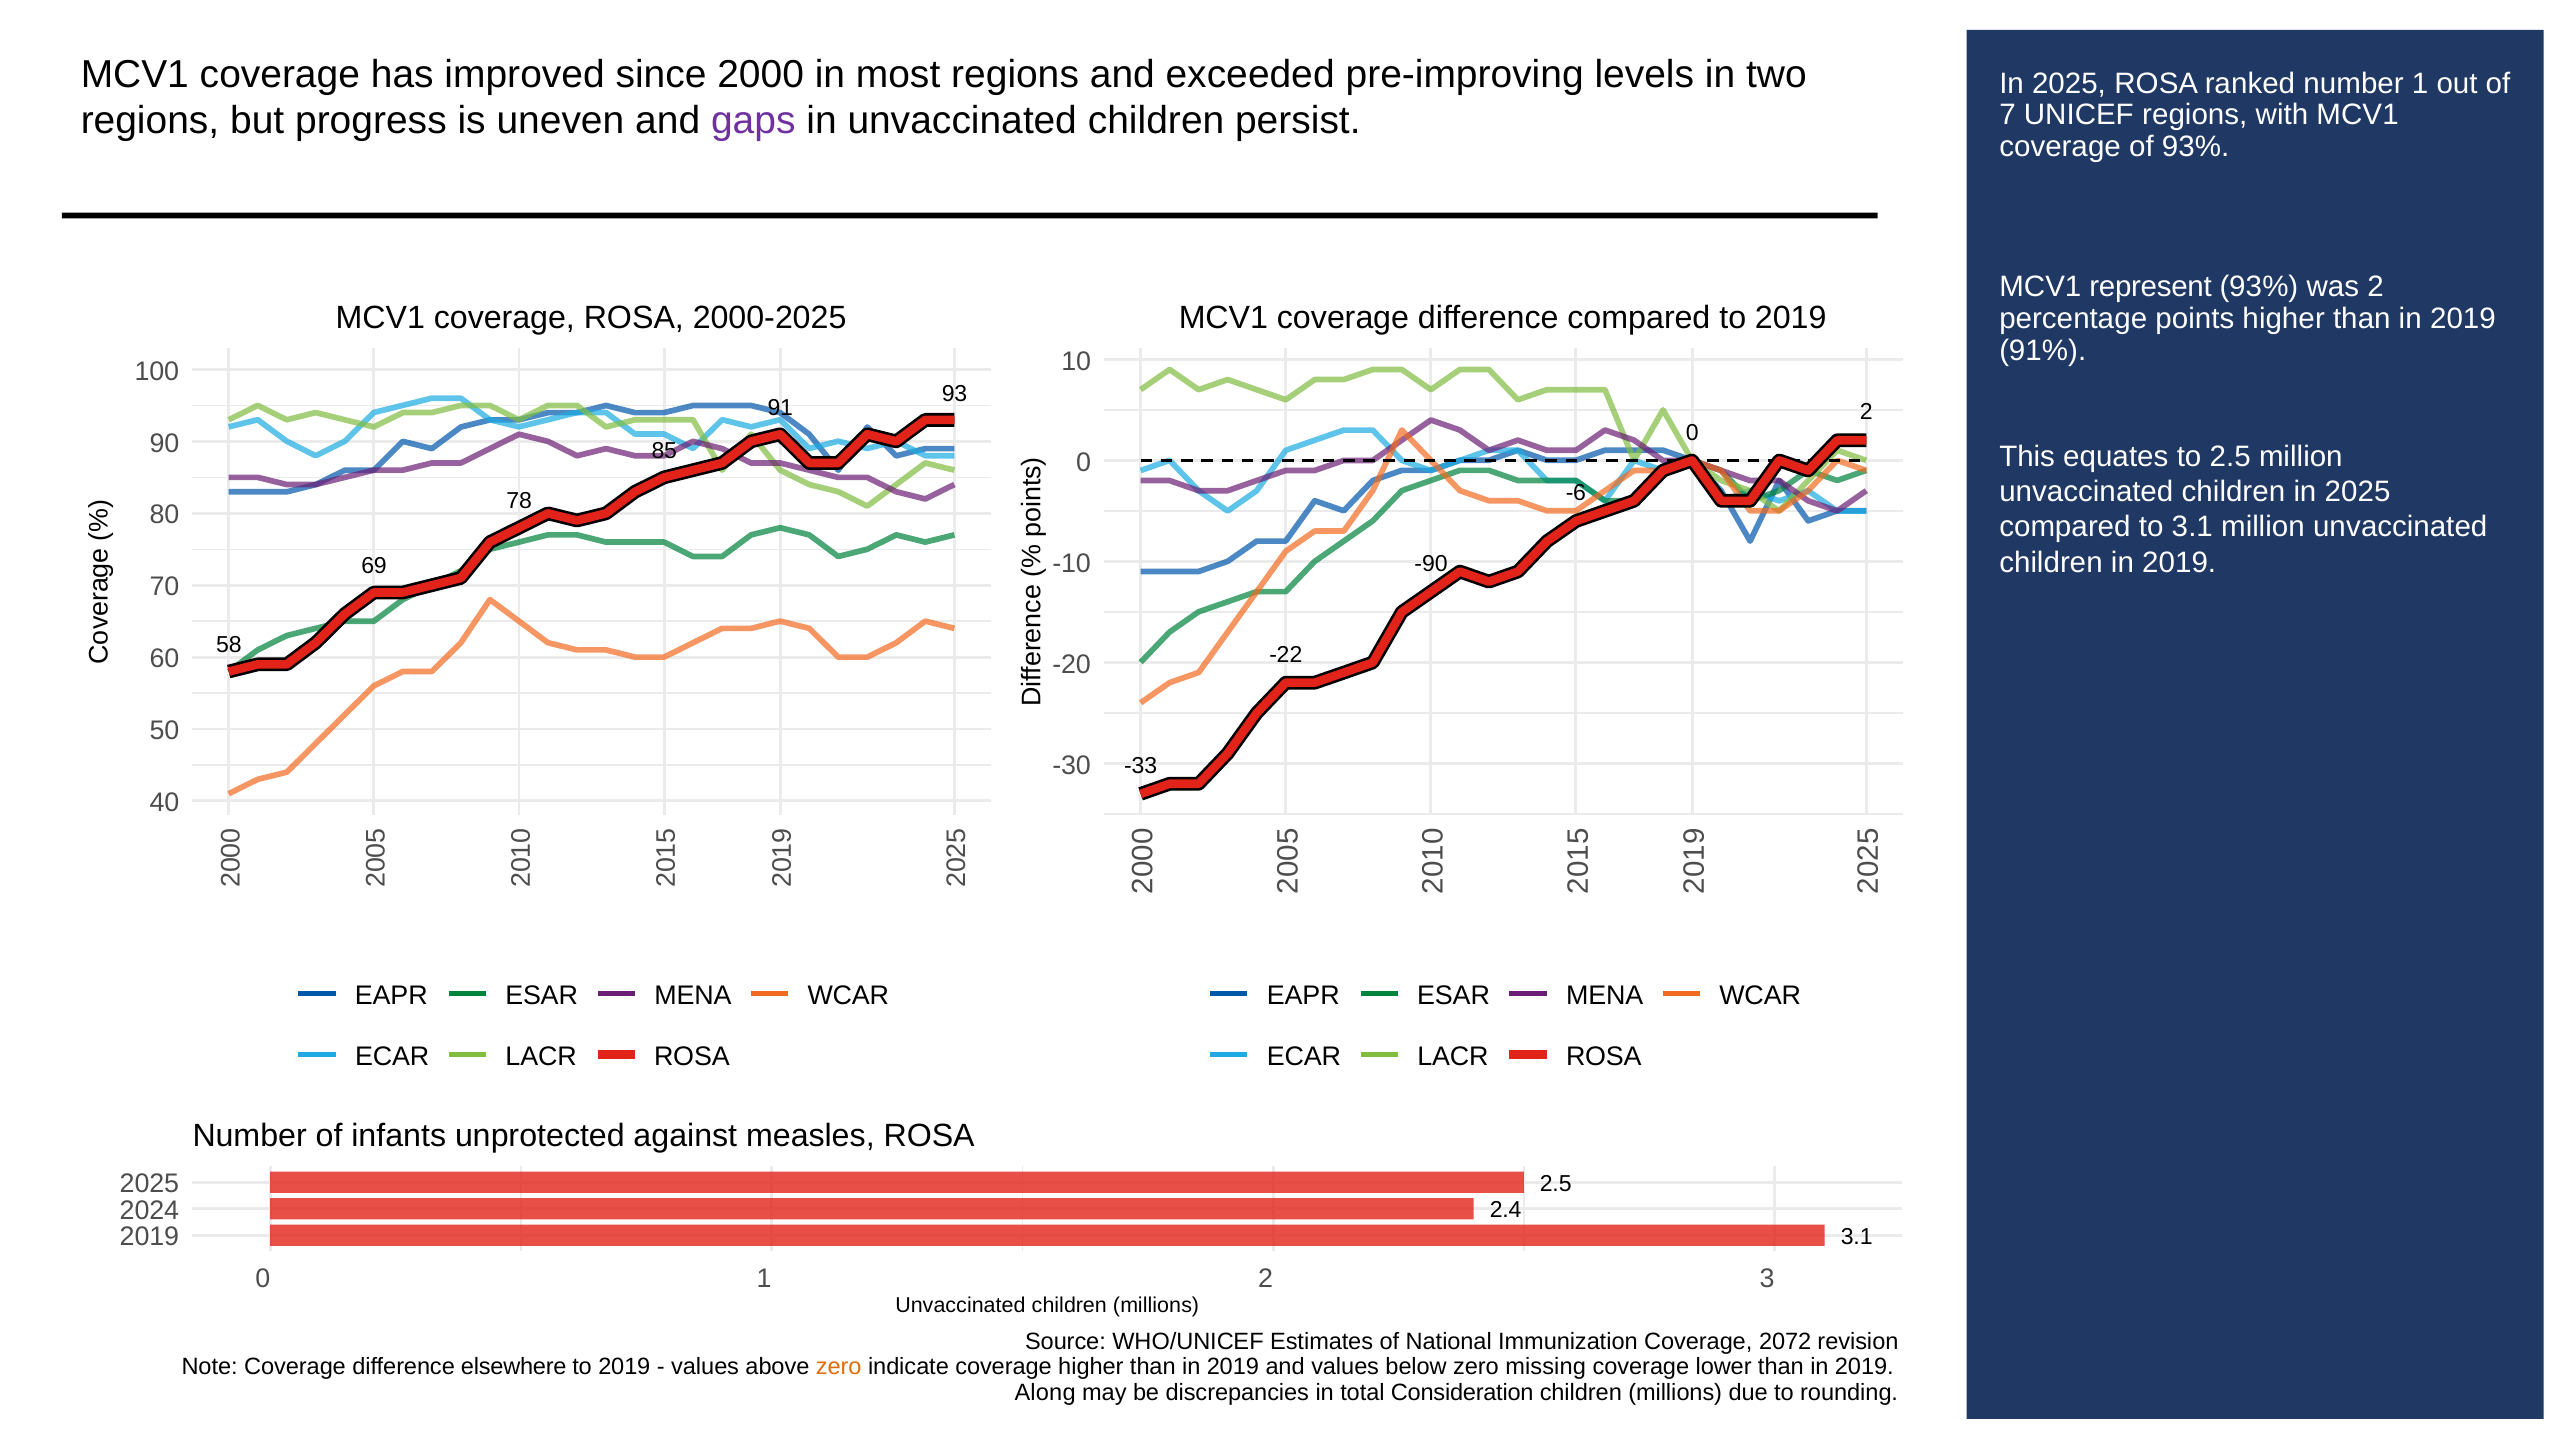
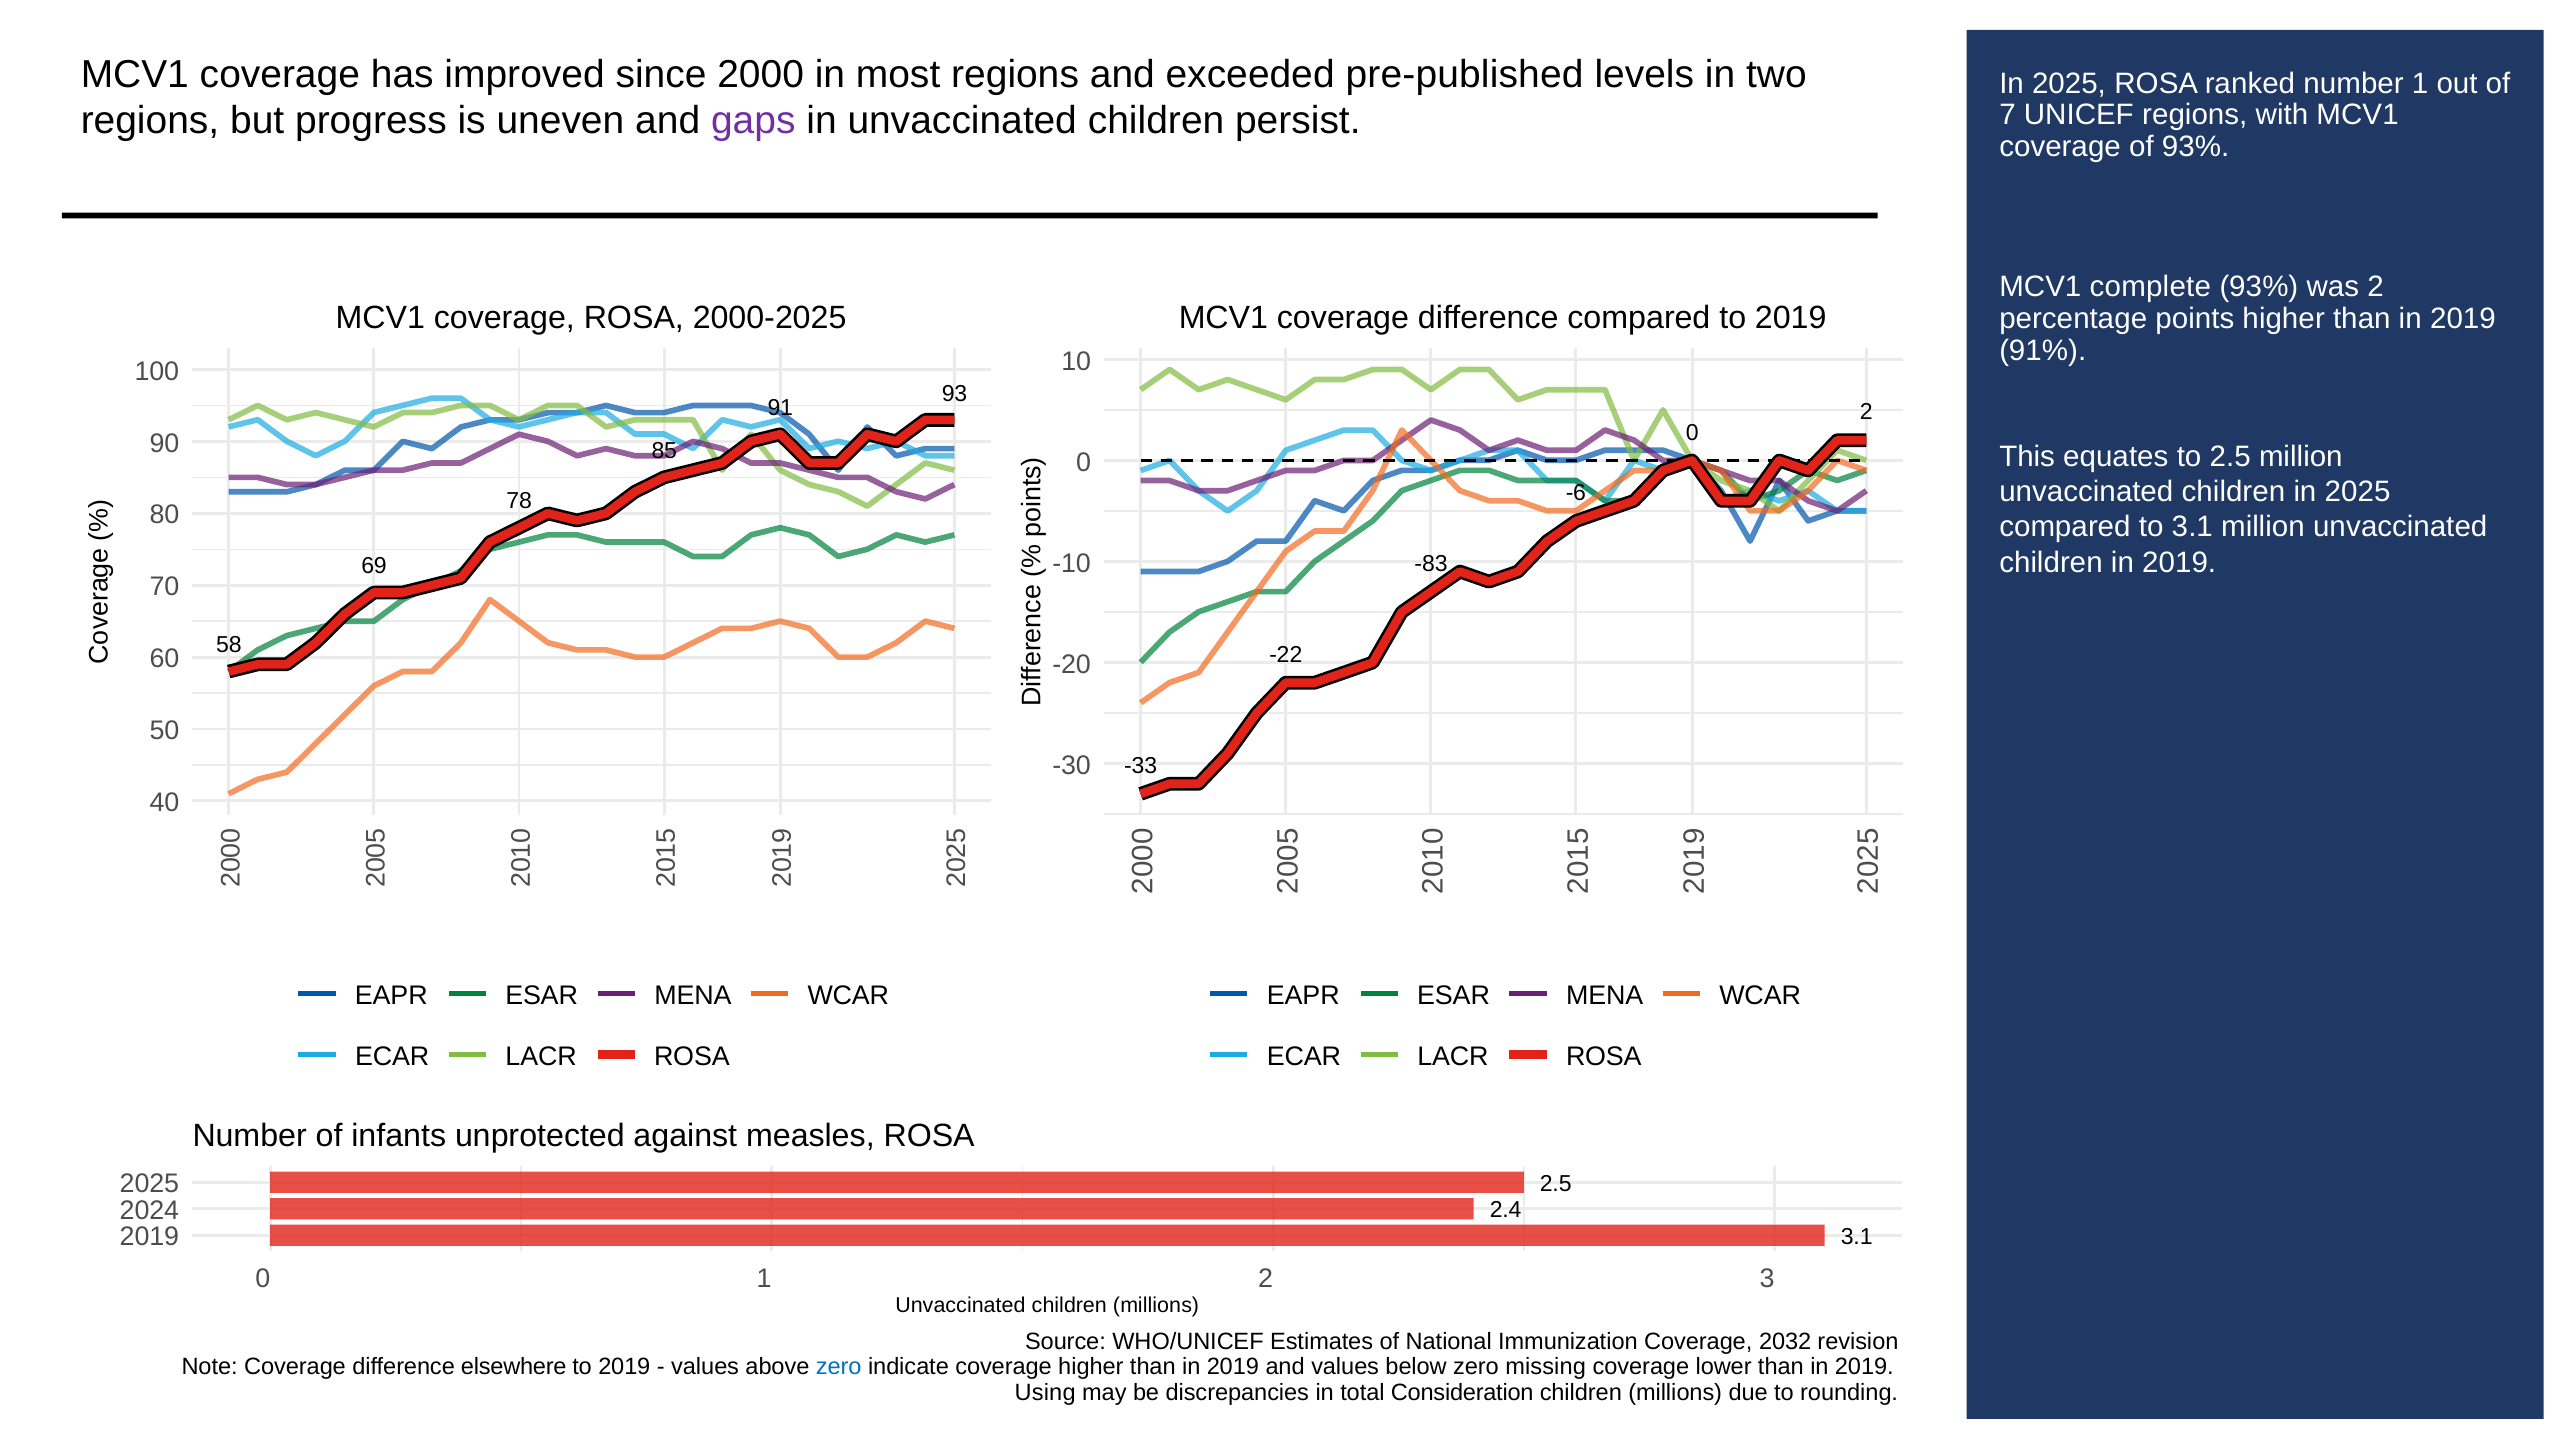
pre-improving: pre-improving -> pre-published (1465, 74)
represent: represent -> complete (2150, 287)
-90: -90 -> -83 (1431, 564)
2072: 2072 -> 2032 (1785, 1341)
zero colour: orange -> blue (839, 1367)
Along: Along -> Using (1045, 1392)
